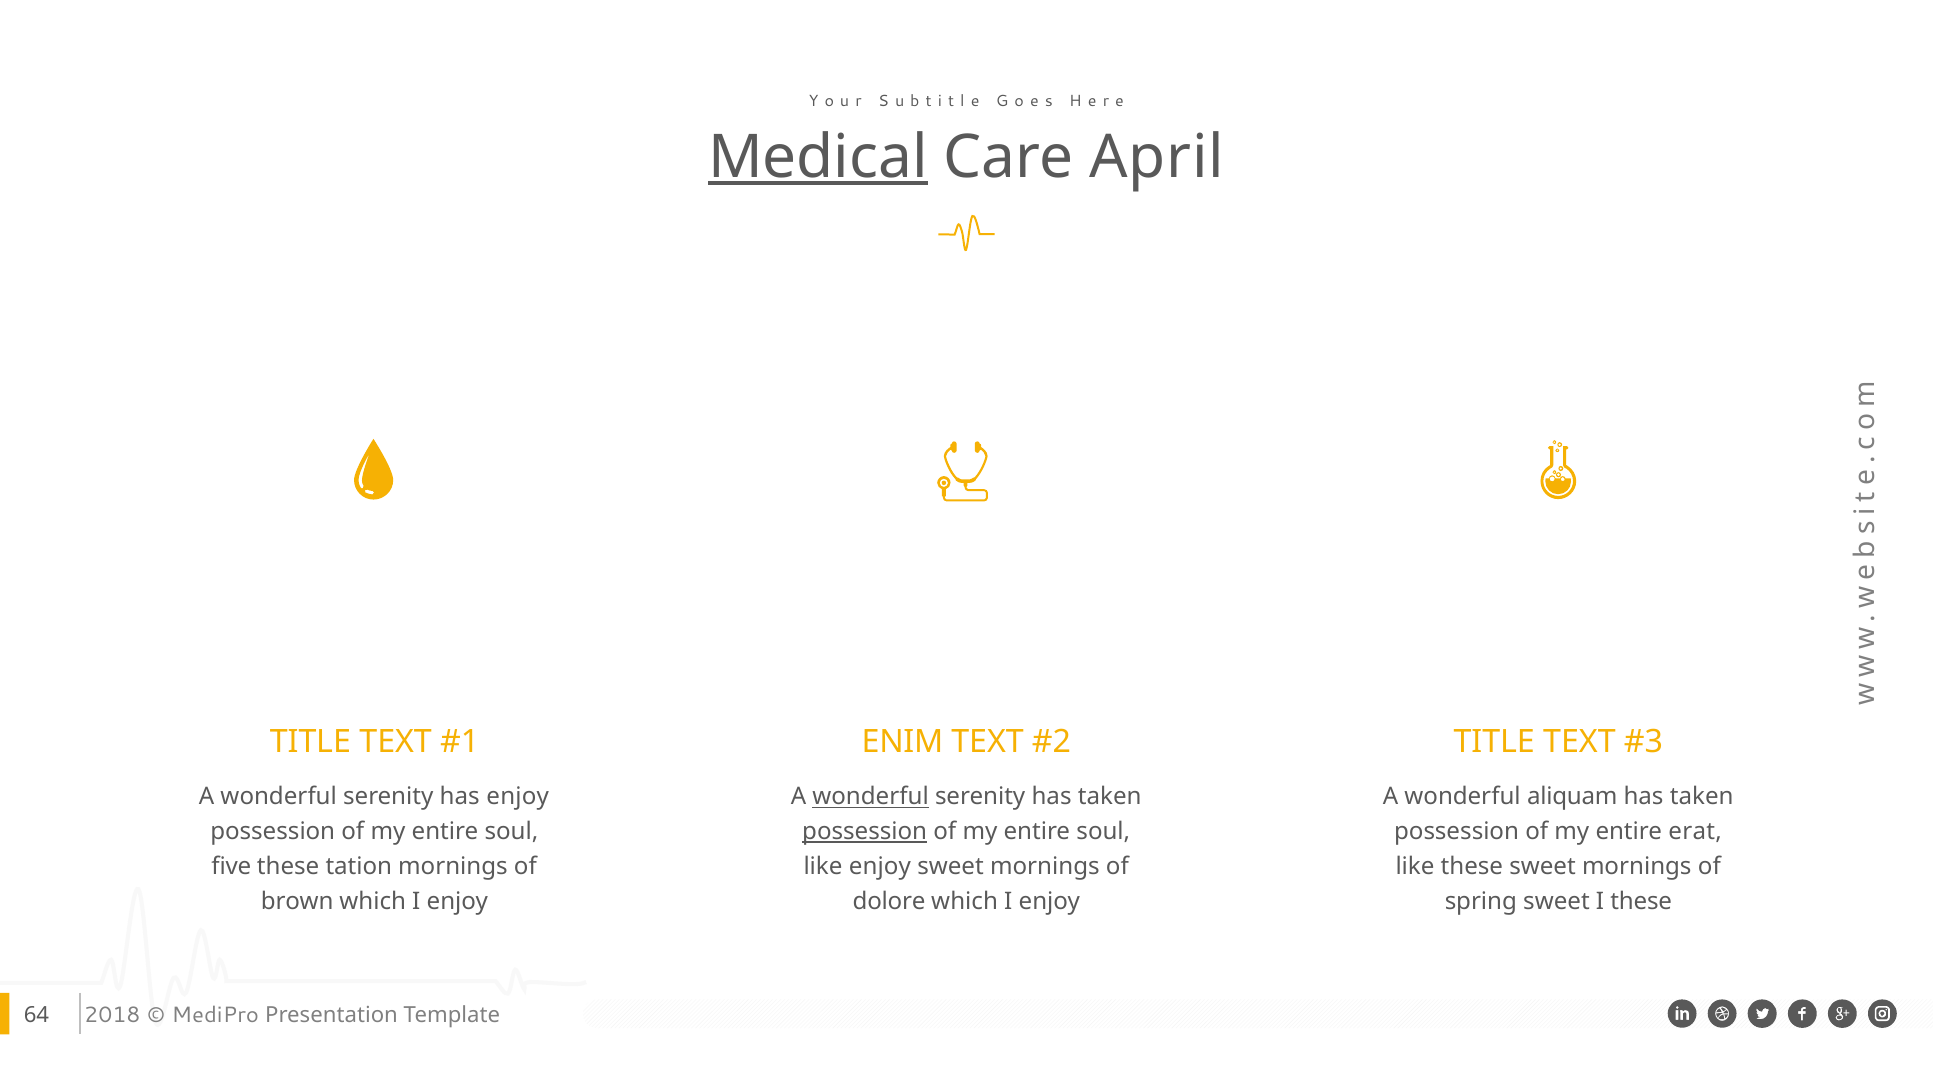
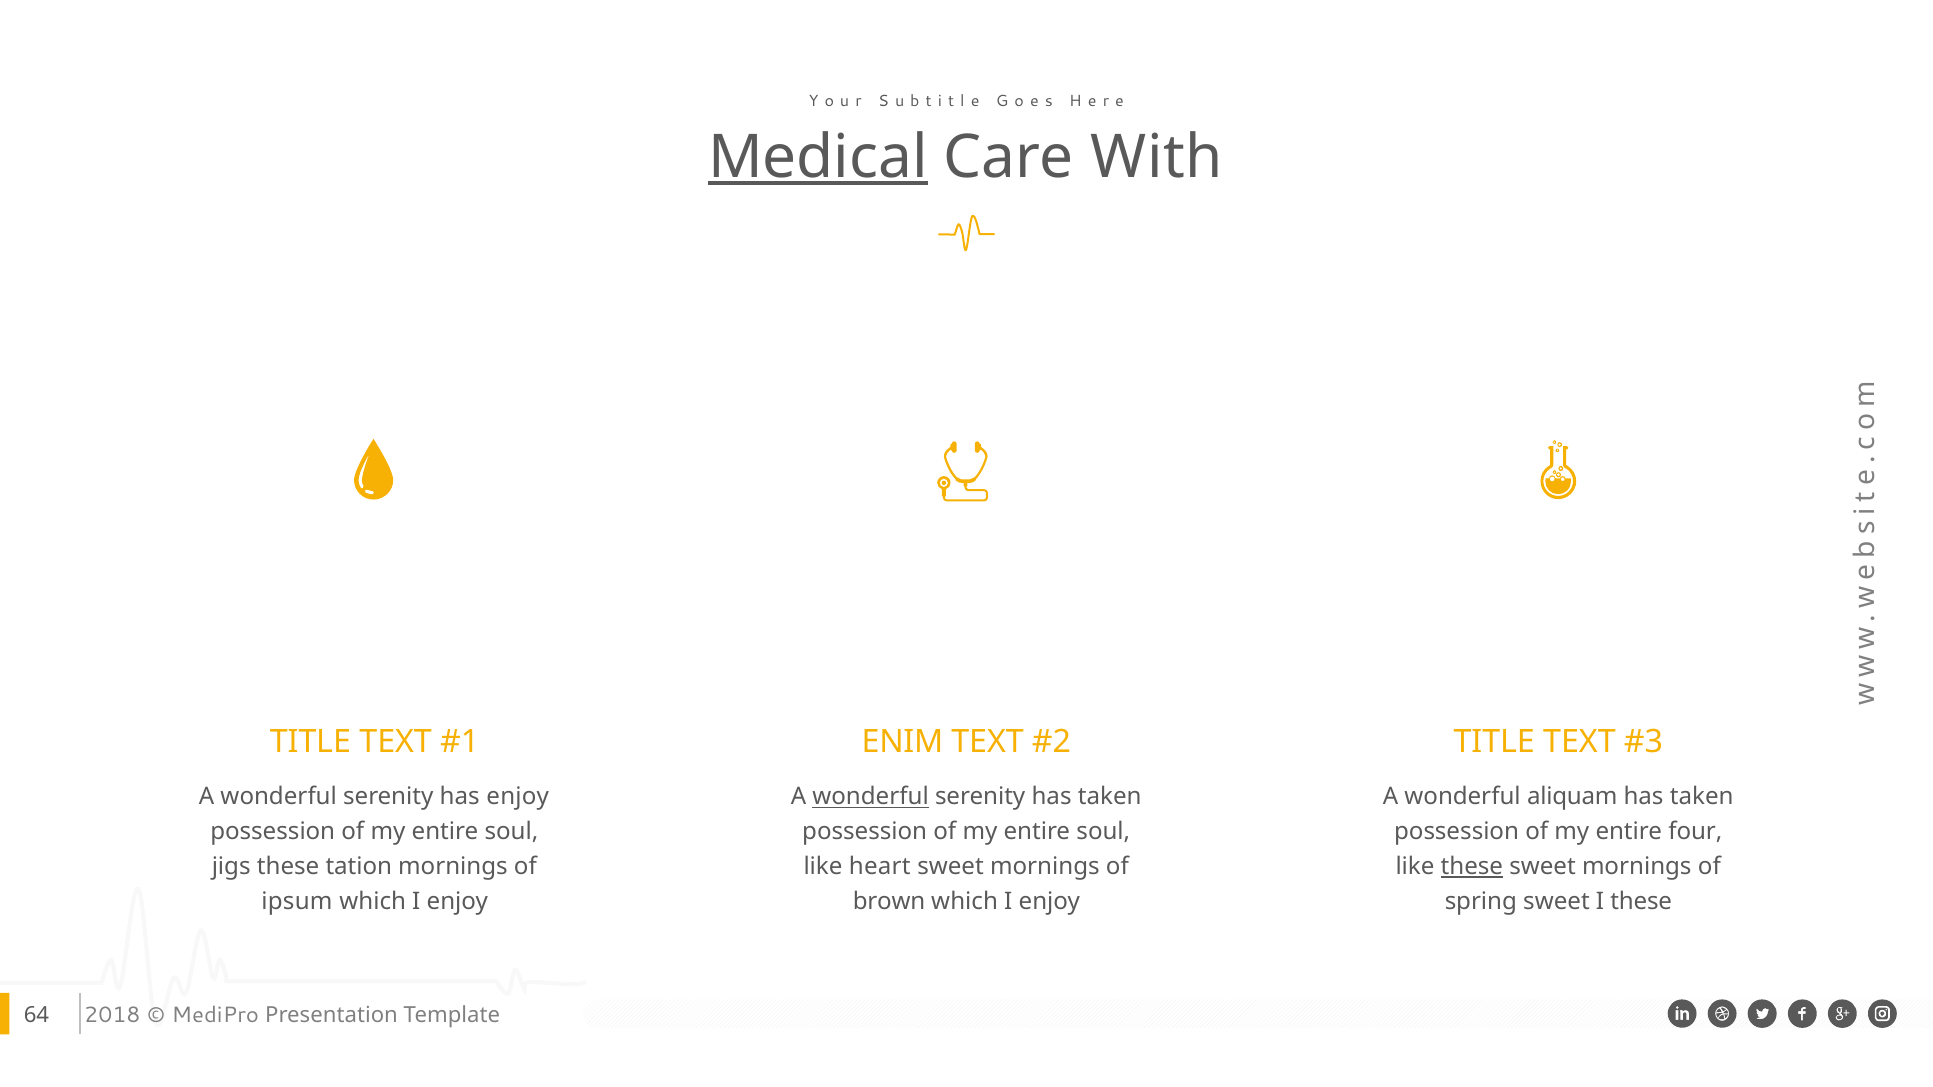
April: April -> With (1157, 157)
possession underline: present -> none (865, 832)
erat: erat -> four (1695, 832)
five: five -> jigs (231, 867)
like enjoy: enjoy -> heart (880, 867)
these underline: none -> present (1472, 867)
brown: brown -> ipsum (297, 901)
dolore: dolore -> brown (889, 901)
